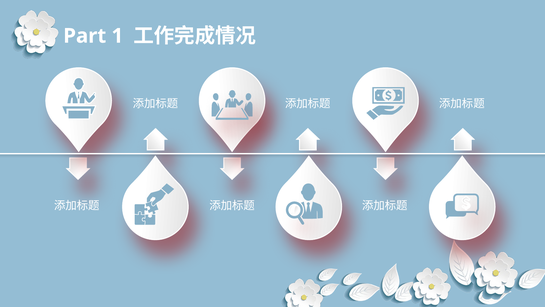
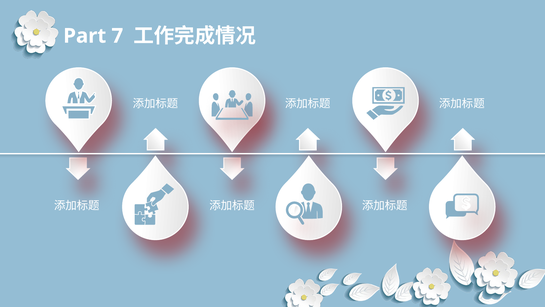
1: 1 -> 7 (117, 36)
